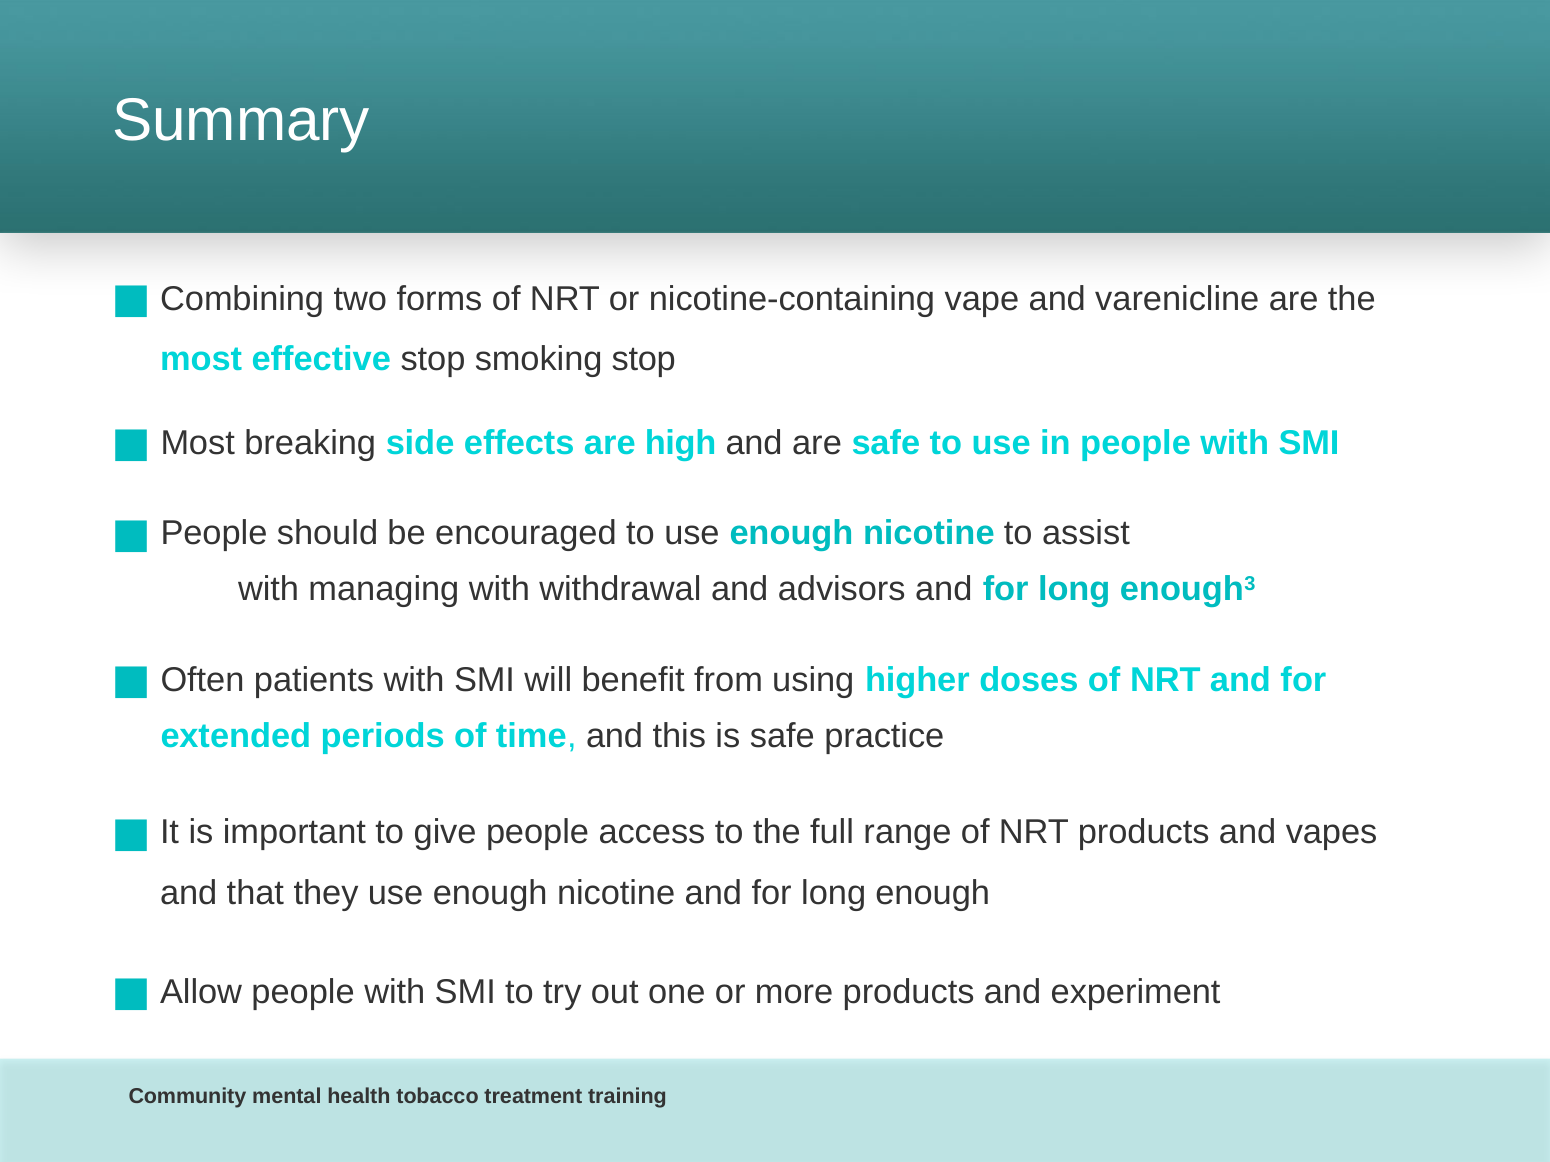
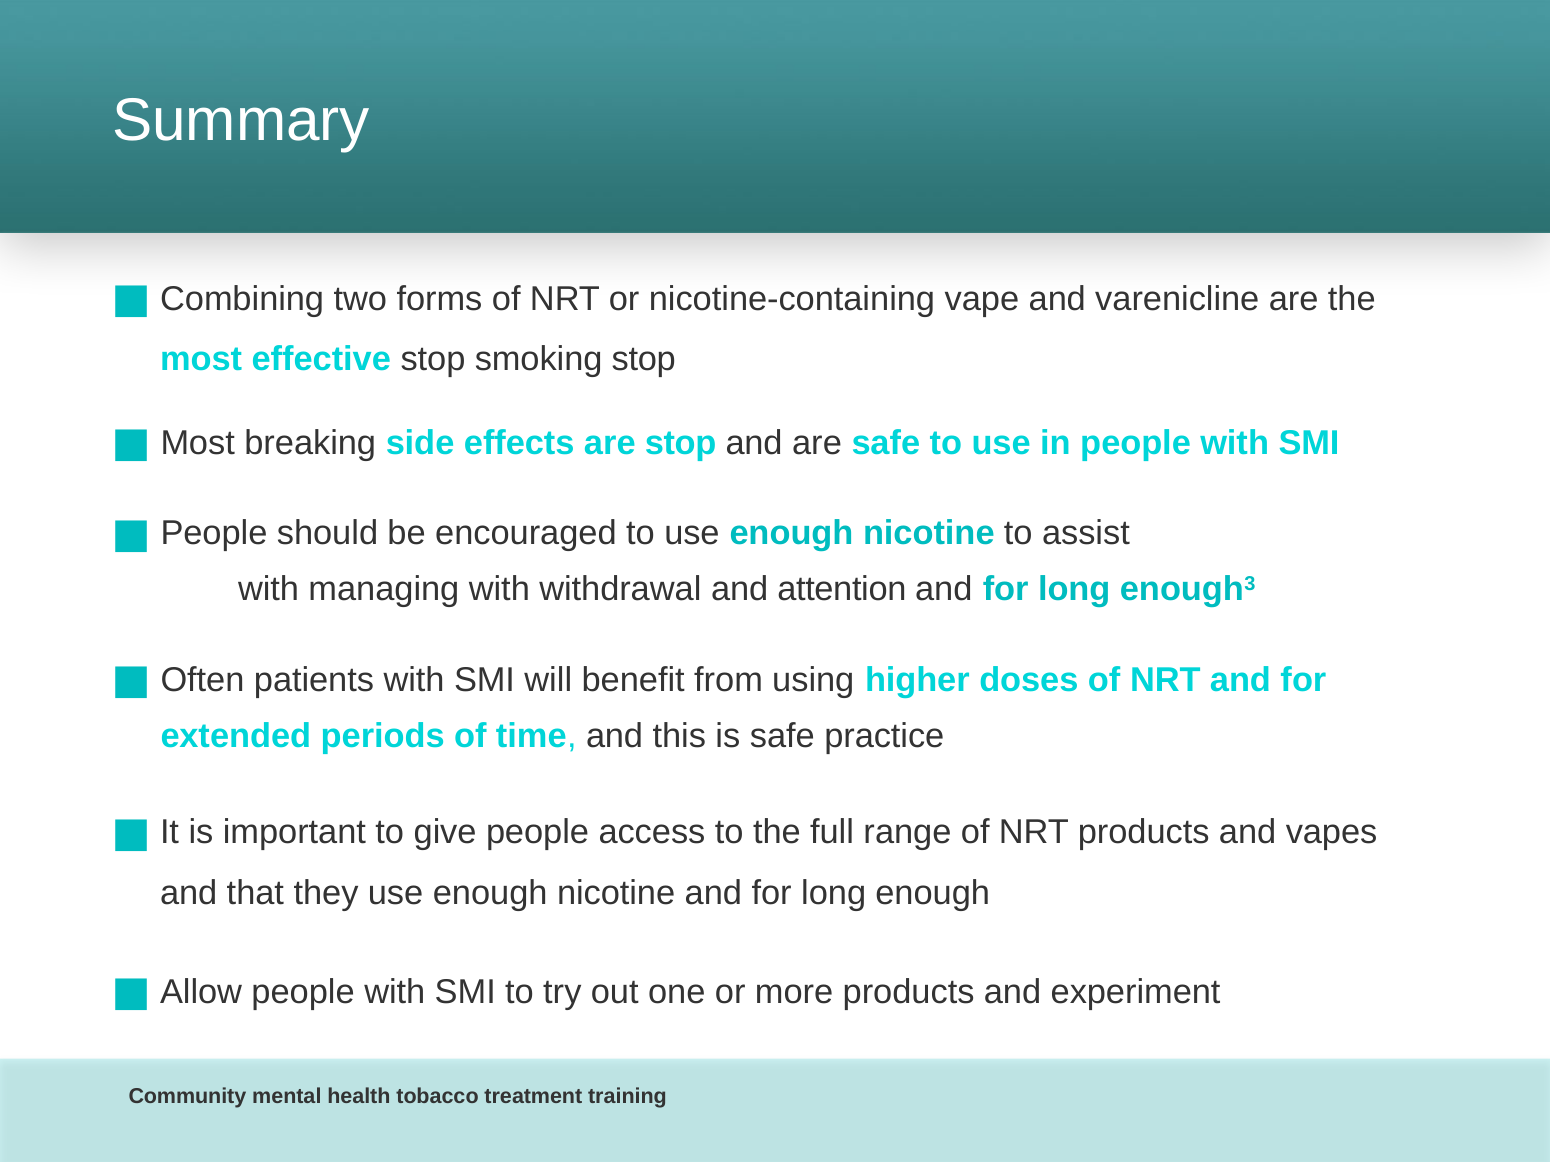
are high: high -> stop (681, 443)
advisors: advisors -> attention (842, 590)
